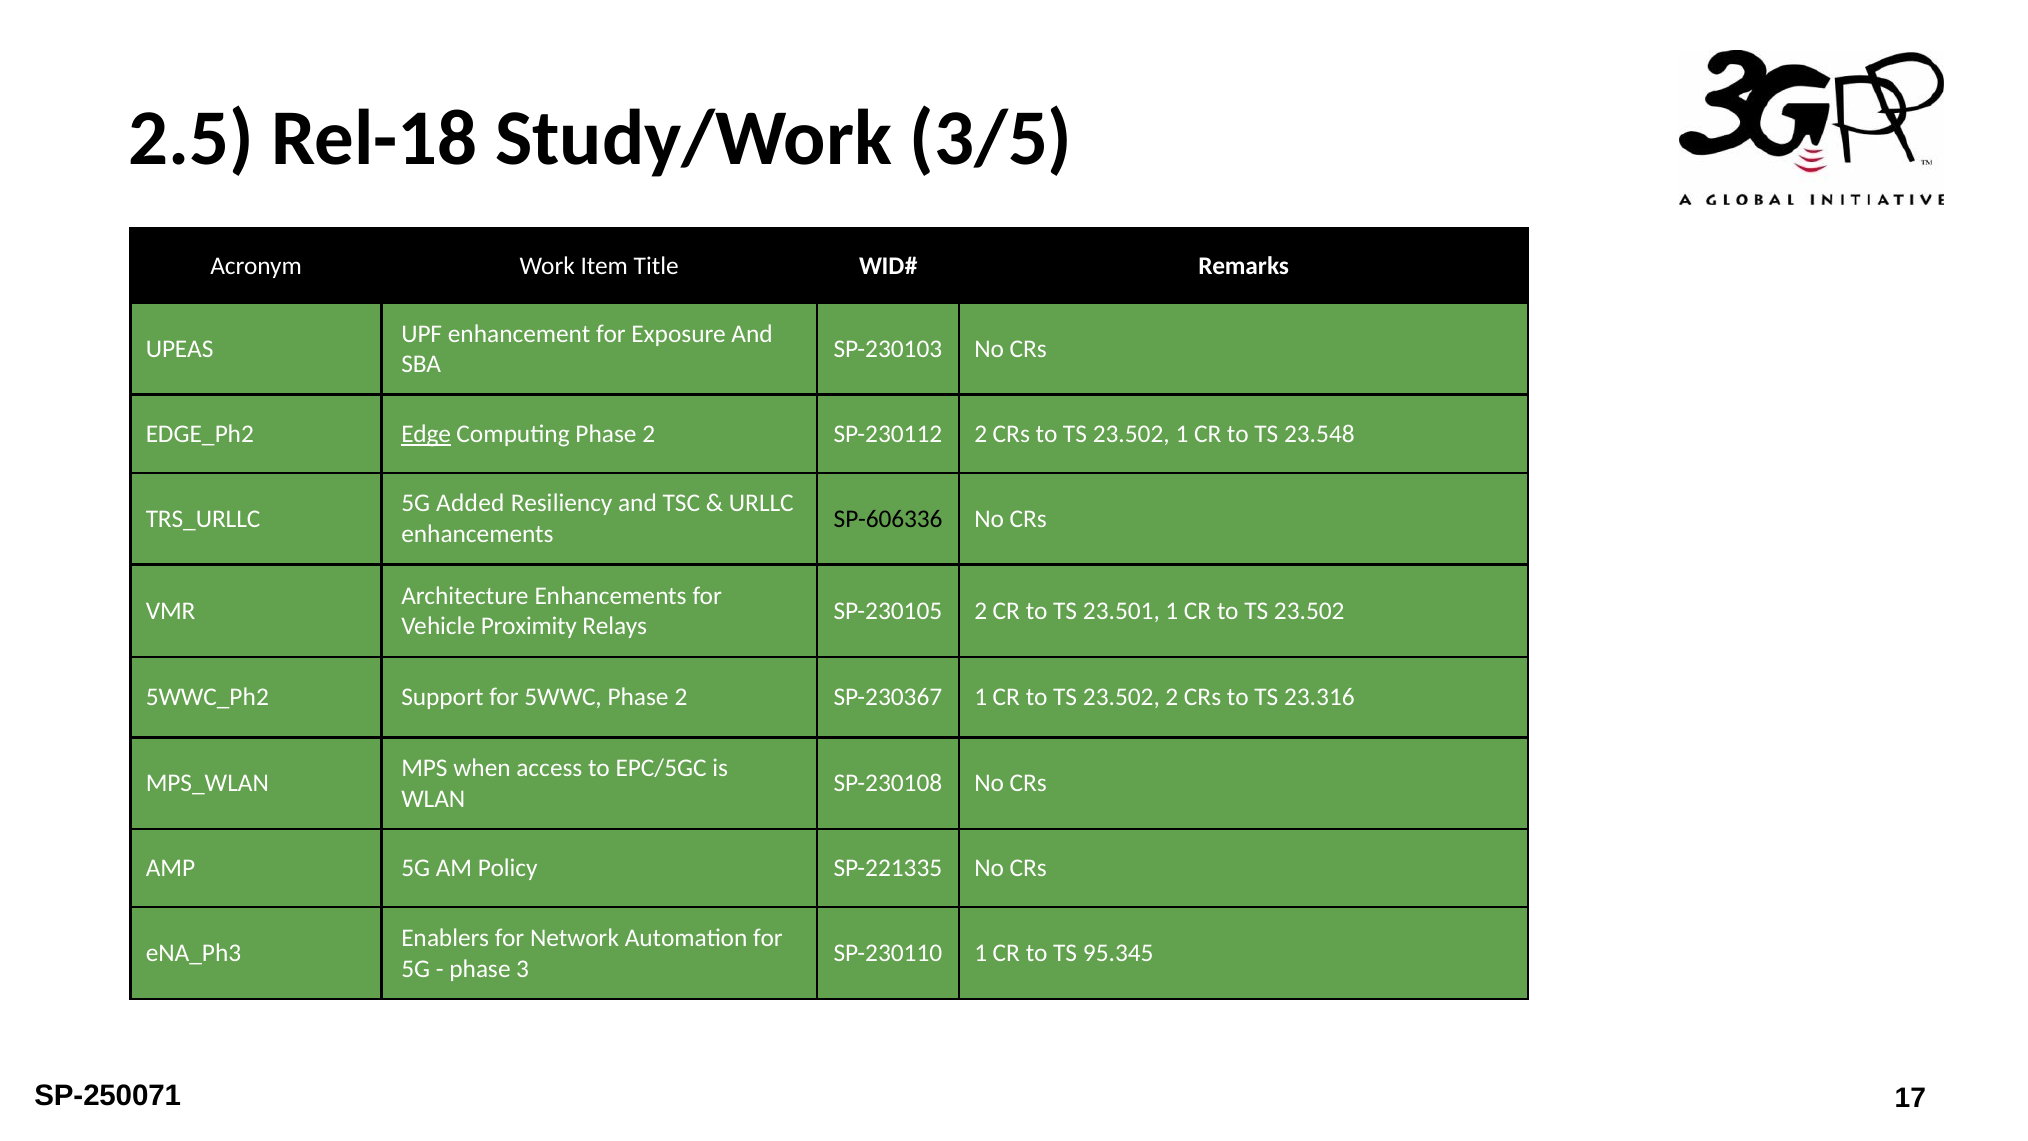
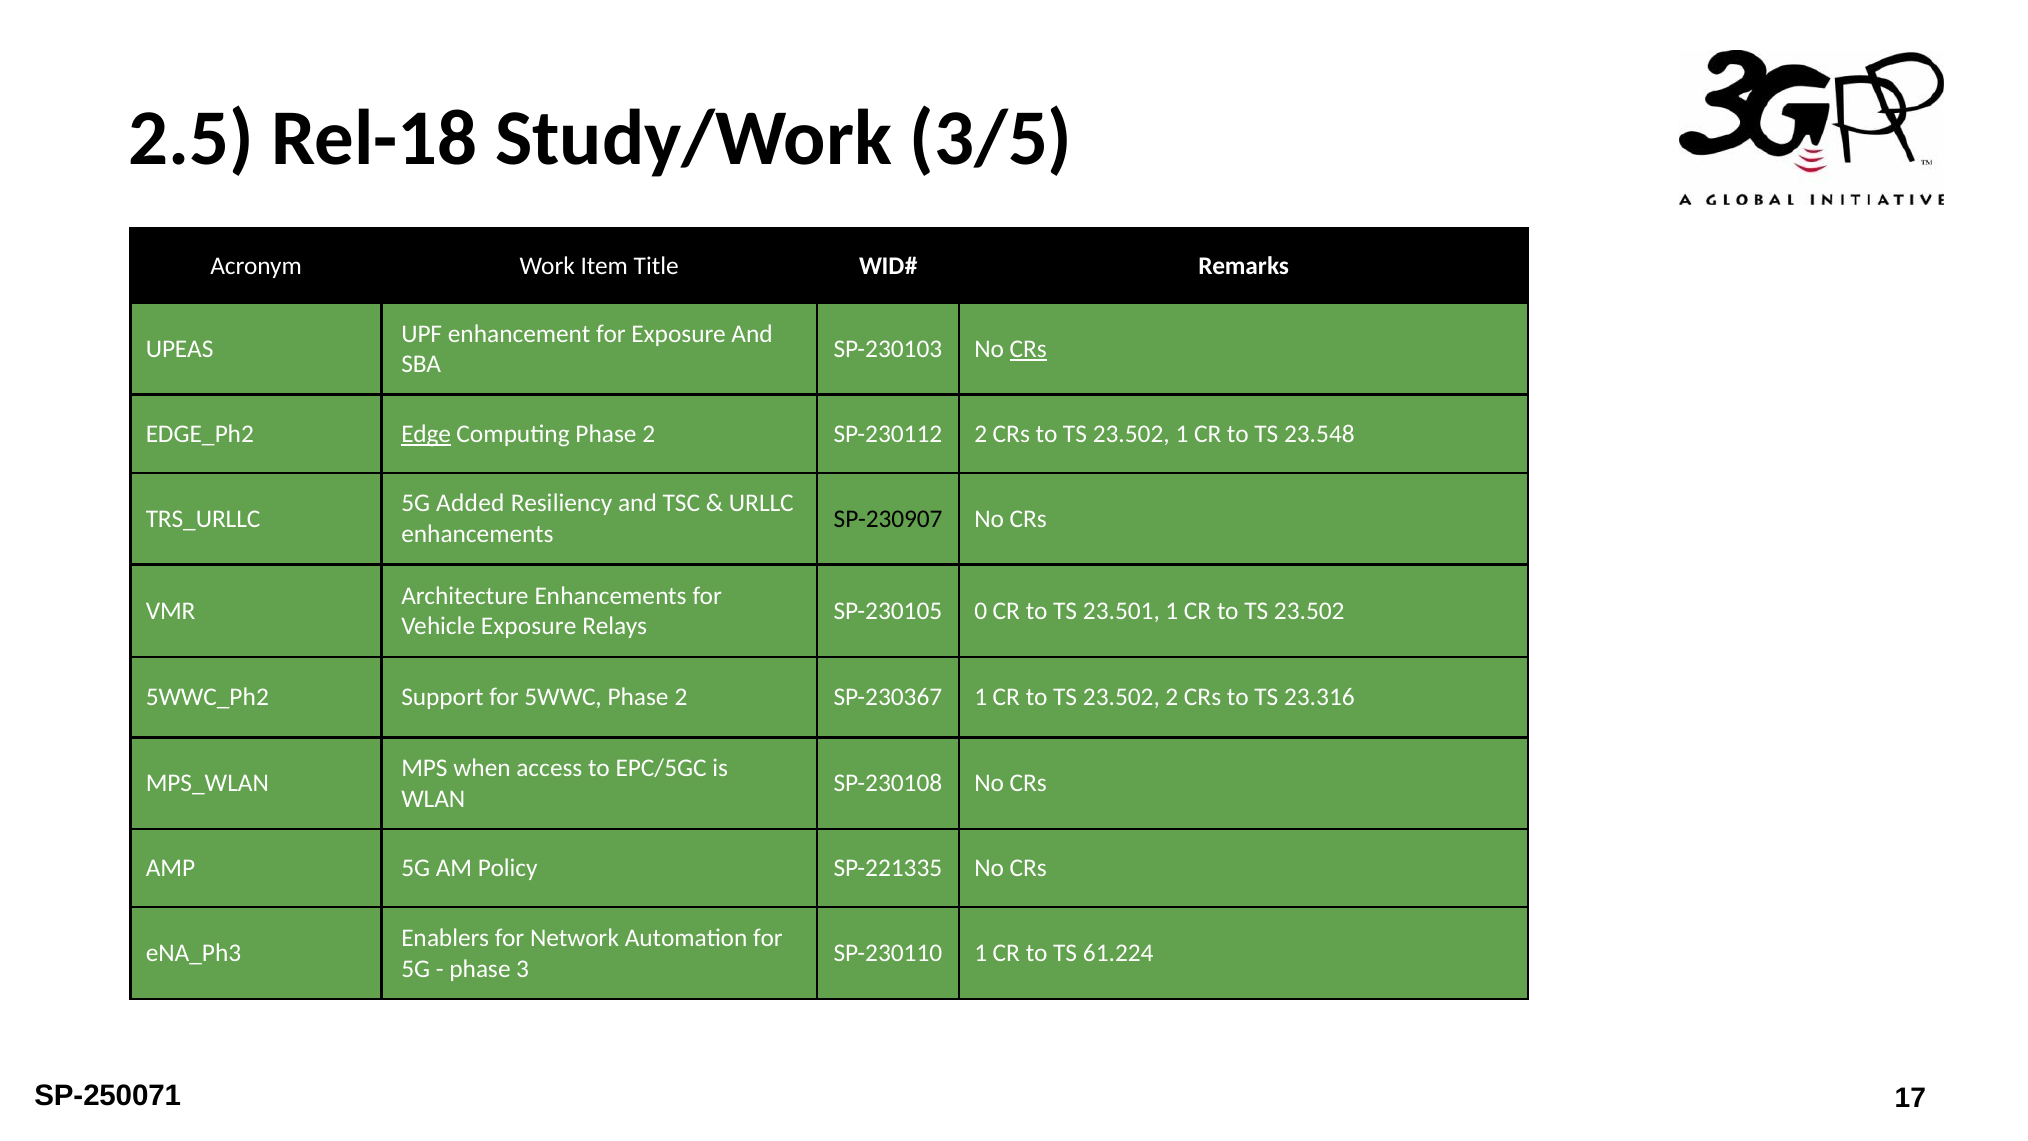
CRs underline: none -> present (1028, 349)
SP-606336: SP-606336 -> SP-230907 (888, 519)
SP-230105 2: 2 -> 0 (981, 611)
Vehicle Proximity: Proximity -> Exposure (529, 626)
95.345: 95.345 -> 61.224 (1118, 953)
